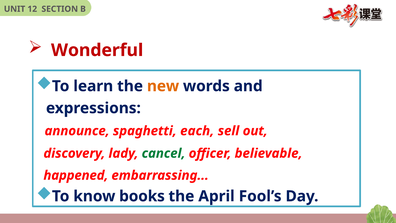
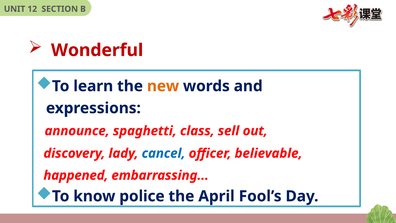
each: each -> class (197, 131)
cancel colour: green -> blue (164, 153)
books: books -> police (142, 196)
